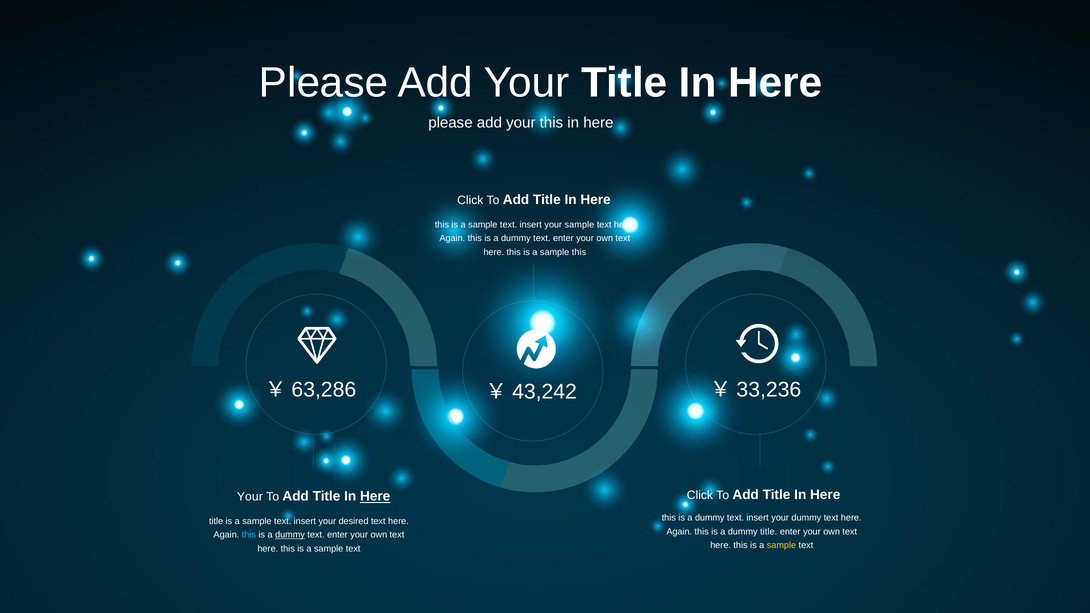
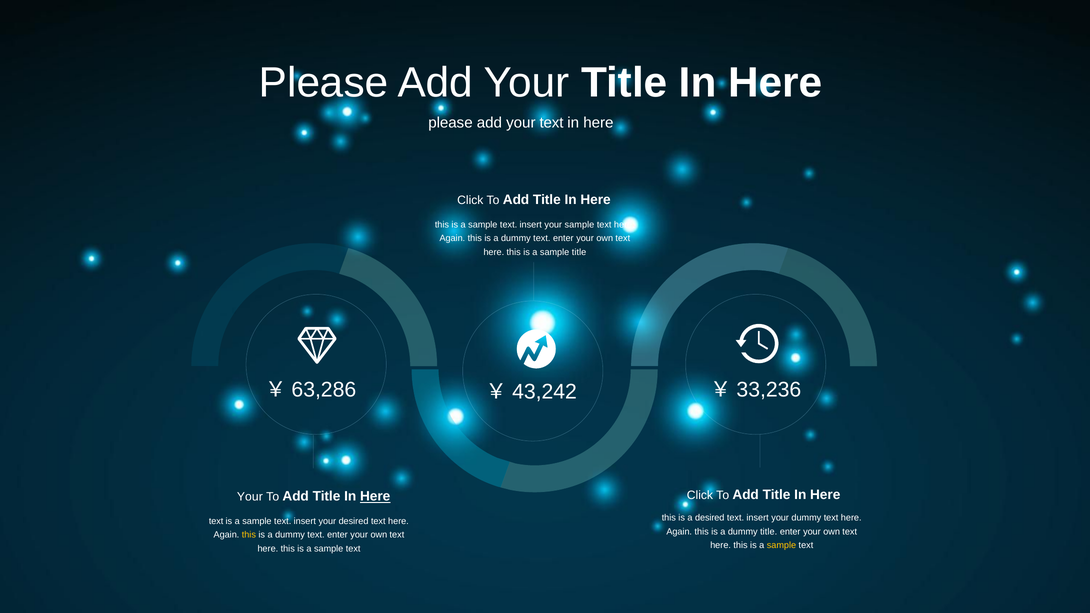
your this: this -> text (551, 123)
sample this: this -> title (579, 252)
dummy: dummy -> desired (710, 518)
title: title -> text (216, 521)
this colour: light blue -> yellow (249, 535)
dummy underline: present -> none (290, 535)
